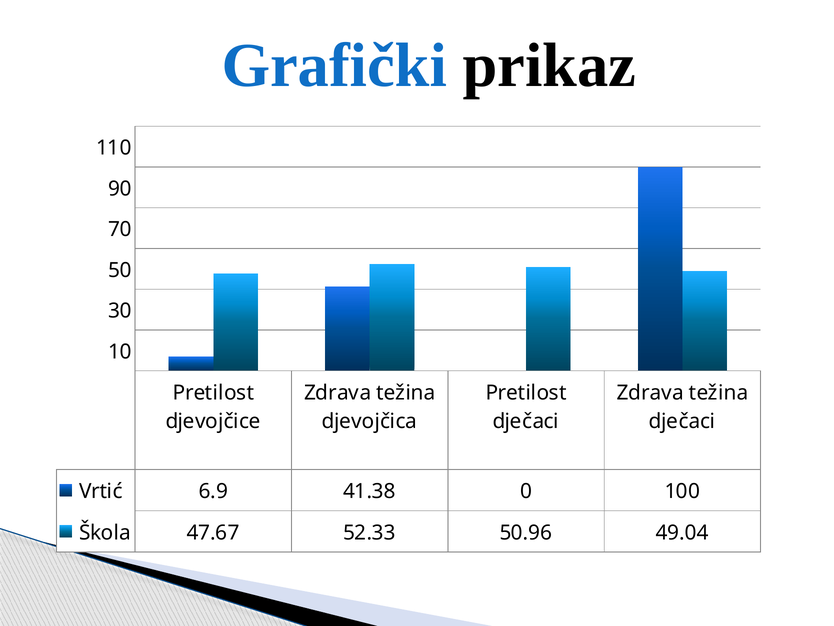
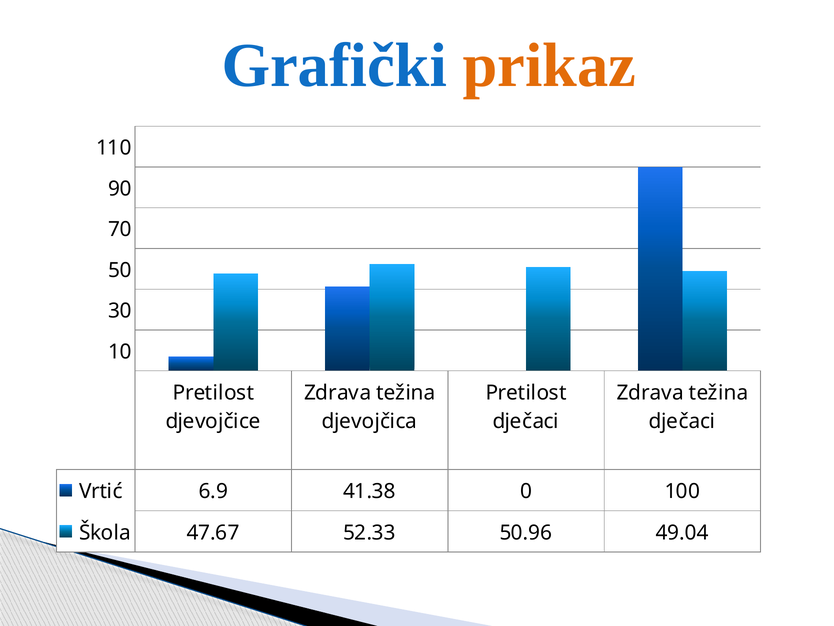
prikaz colour: black -> orange (549, 66)
